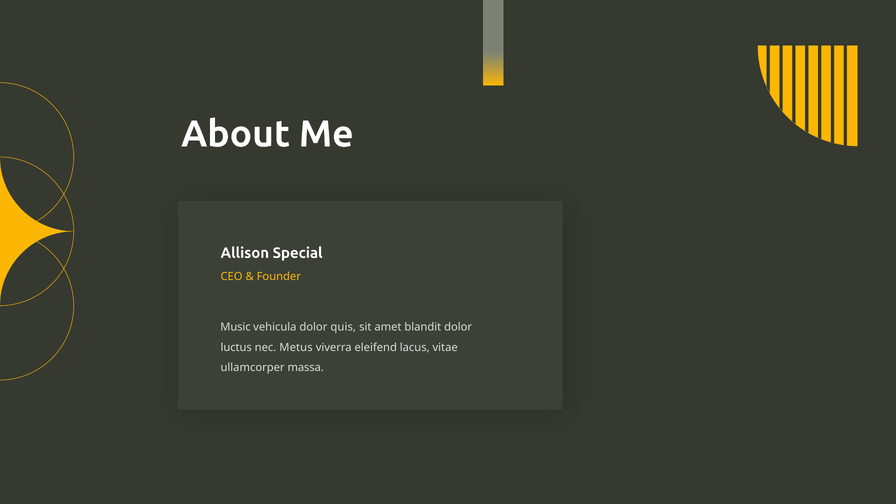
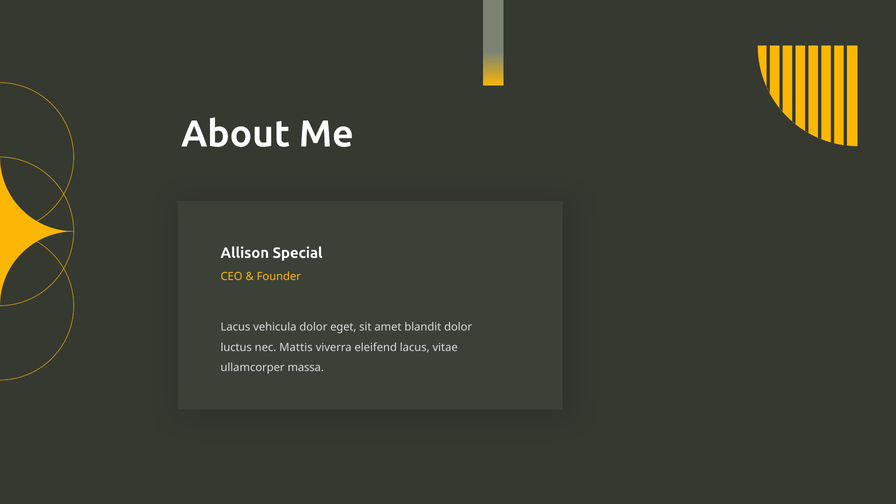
Music: Music -> Lacus (235, 327)
quis: quis -> eget (343, 327)
Metus: Metus -> Mattis (296, 348)
